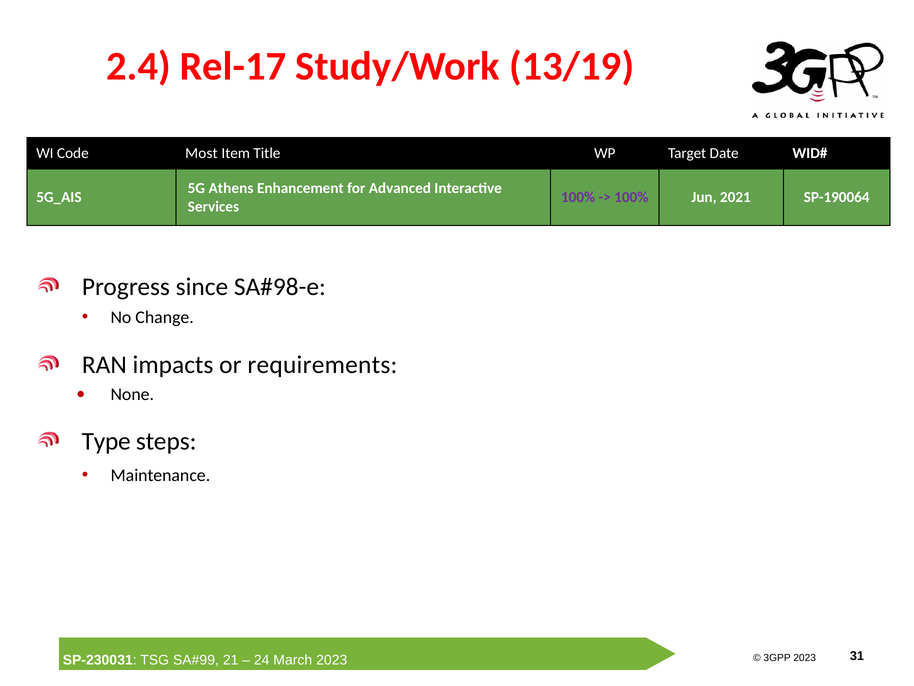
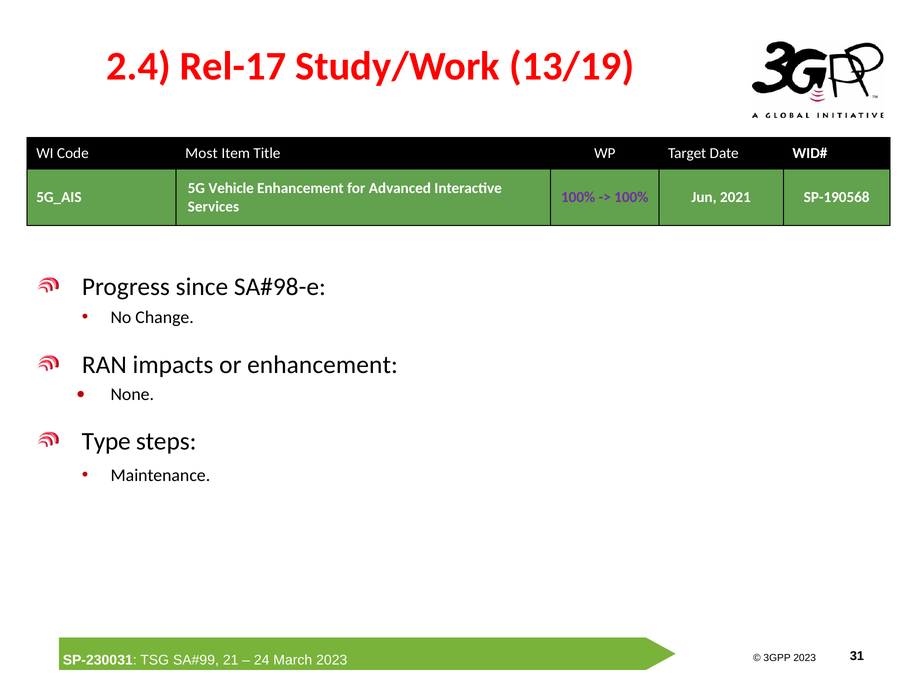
Athens: Athens -> Vehicle (231, 188)
SP-190064: SP-190064 -> SP-190568 (837, 197)
or requirements: requirements -> enhancement (322, 365)
